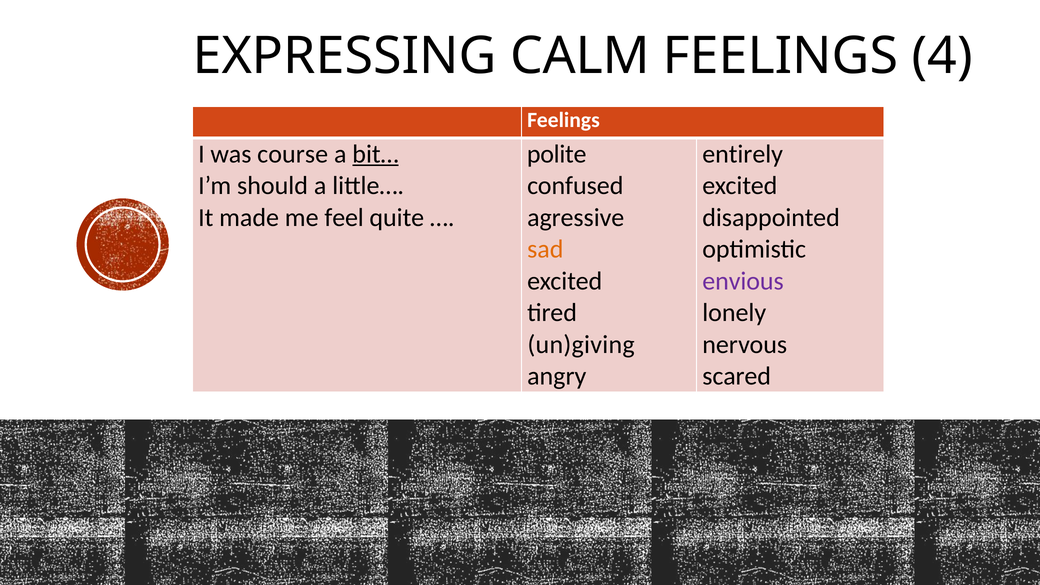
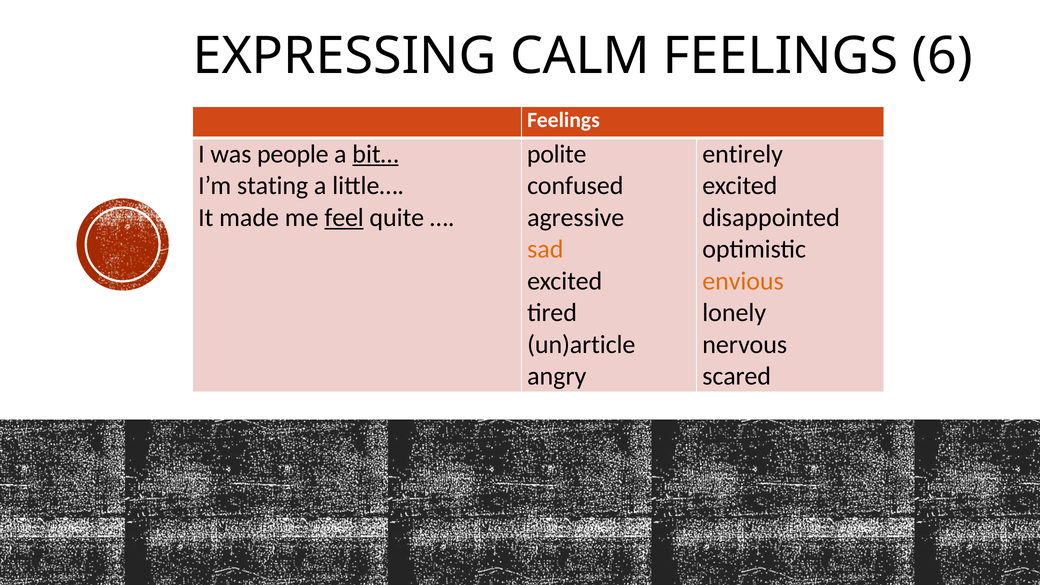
4: 4 -> 6 (942, 56)
course: course -> people (293, 154)
should: should -> stating (273, 186)
feel underline: none -> present (344, 218)
envious colour: purple -> orange (743, 281)
un)giving: un)giving -> un)article (581, 345)
